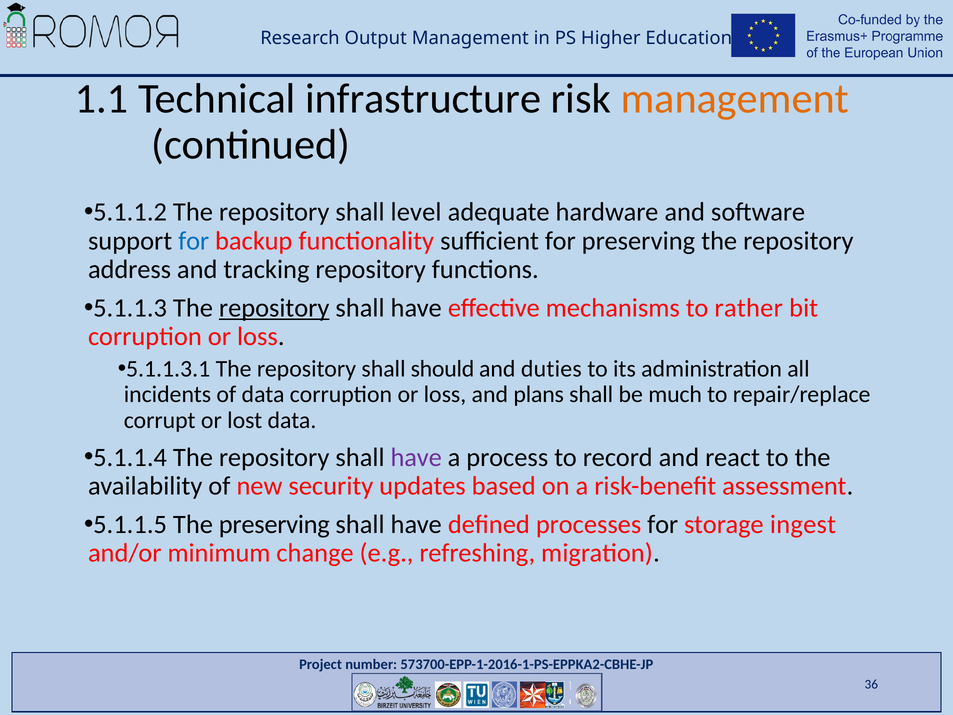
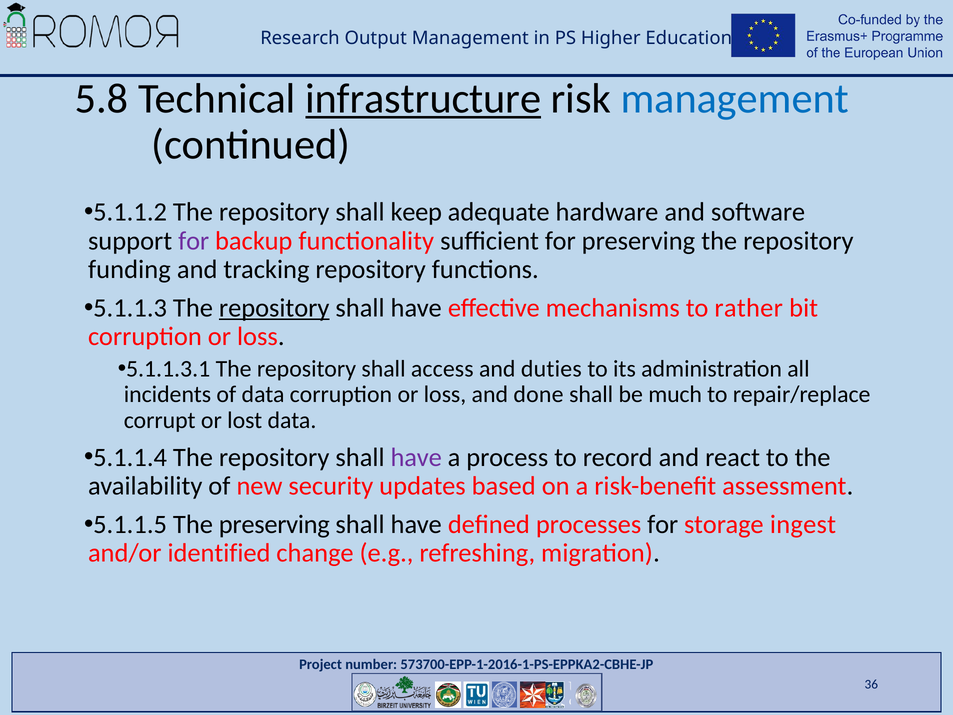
1.1: 1.1 -> 5.8 (102, 99)
infrastructure underline: none -> present (423, 99)
management colour: orange -> blue (735, 99)
level: level -> keep (416, 212)
for colour: blue -> purple (194, 241)
address: address -> funding (129, 269)
should: should -> access (442, 369)
plans: plans -> done (538, 394)
minimum: minimum -> identified (219, 553)
